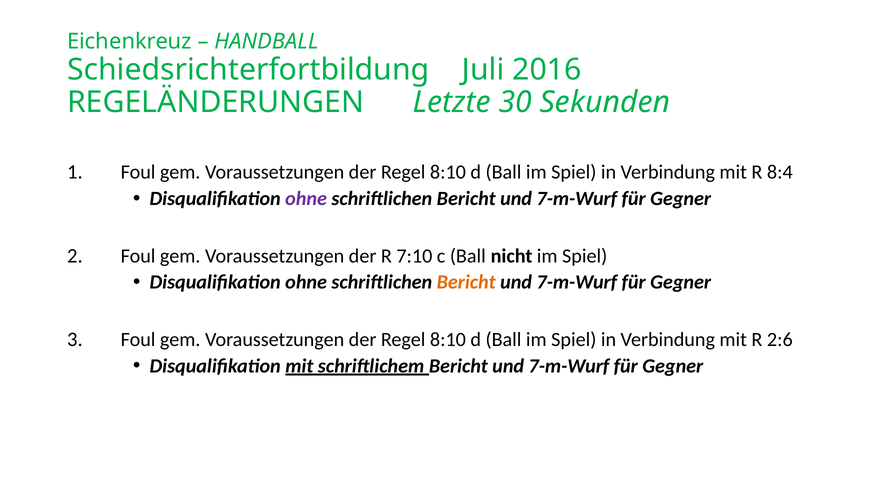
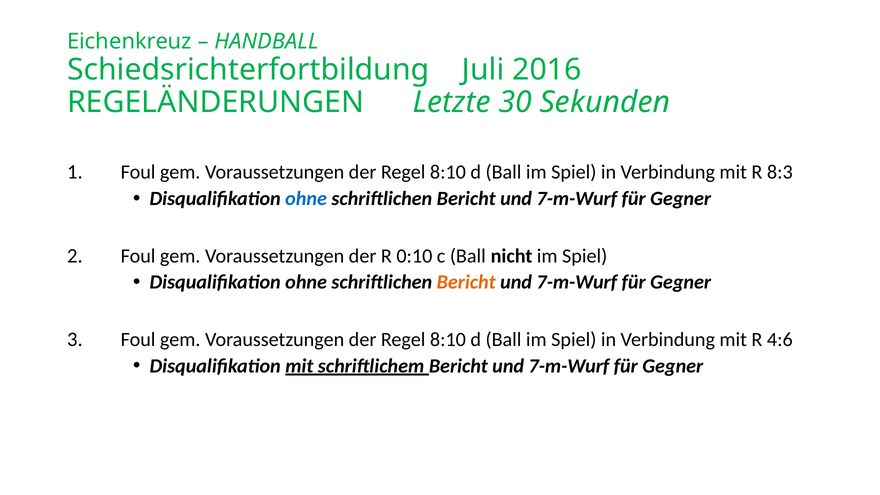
8:4: 8:4 -> 8:3 (780, 172)
ohne colour: purple -> blue (306, 199)
7:10: 7:10 -> 0:10 (414, 256)
2:6: 2:6 -> 4:6 (780, 340)
